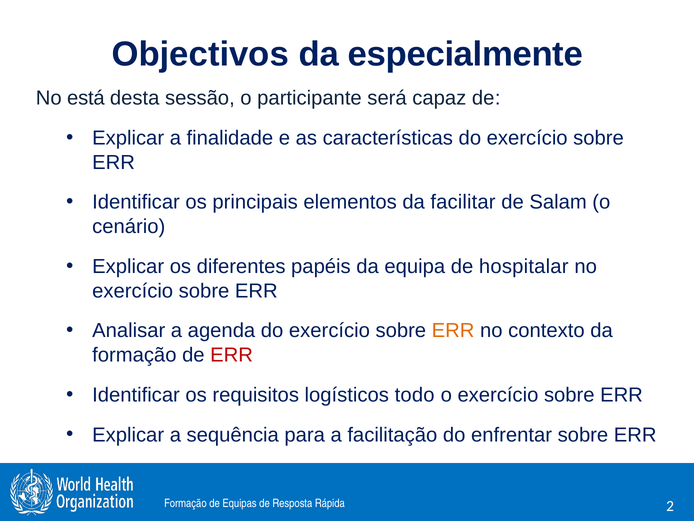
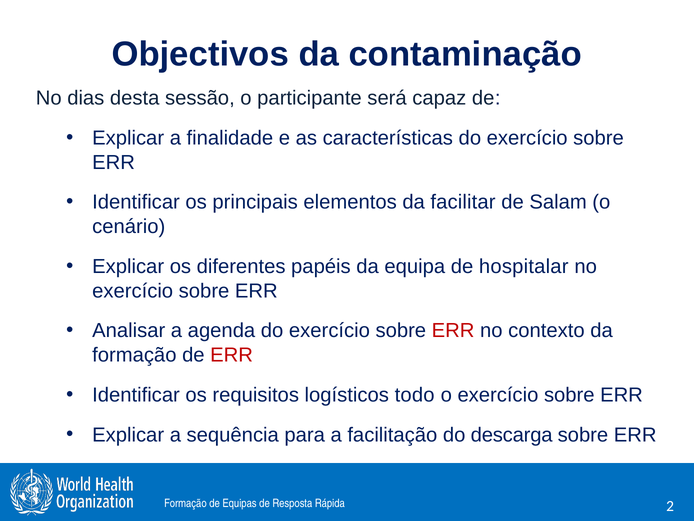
especialmente: especialmente -> contaminação (465, 54)
está: está -> dias (86, 98)
ERR colour: orange -> red (453, 330)
enfrentar: enfrentar -> descarga (512, 435)
